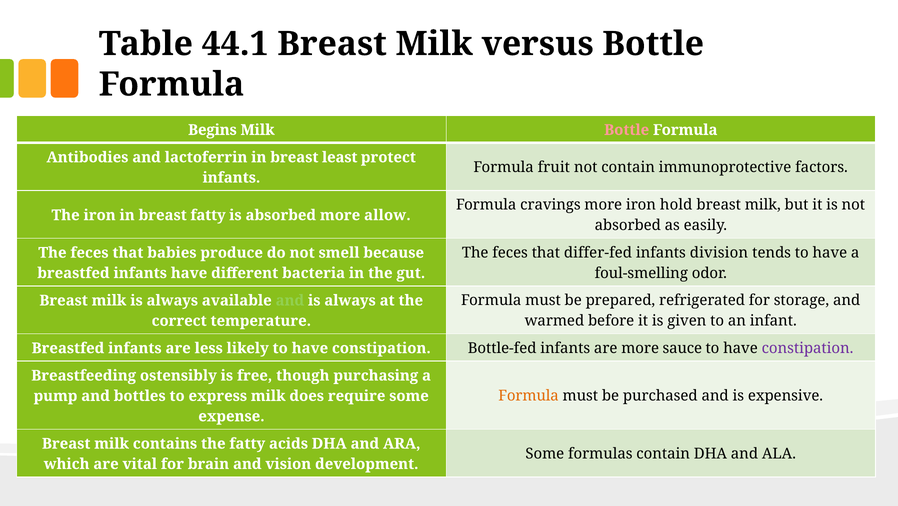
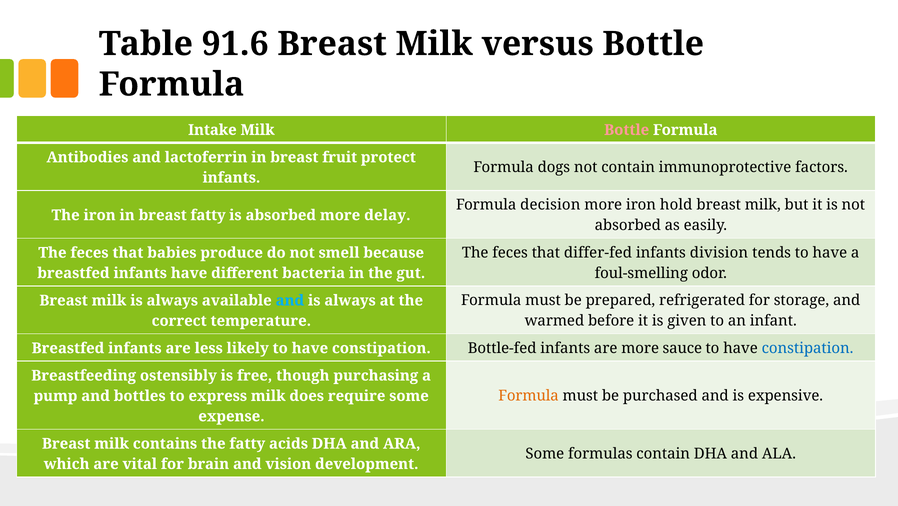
44.1: 44.1 -> 91.6 (235, 44)
Begins: Begins -> Intake (212, 130)
least: least -> fruit (340, 157)
fruit: fruit -> dogs (554, 167)
cravings: cravings -> decision (550, 205)
allow: allow -> delay (387, 215)
and colour: light green -> light blue (290, 300)
constipation colour: purple -> blue (808, 348)
